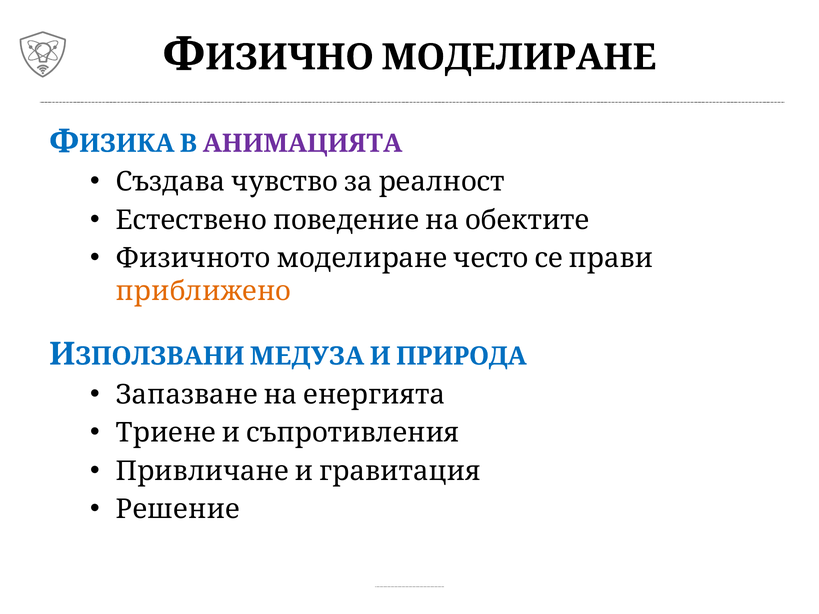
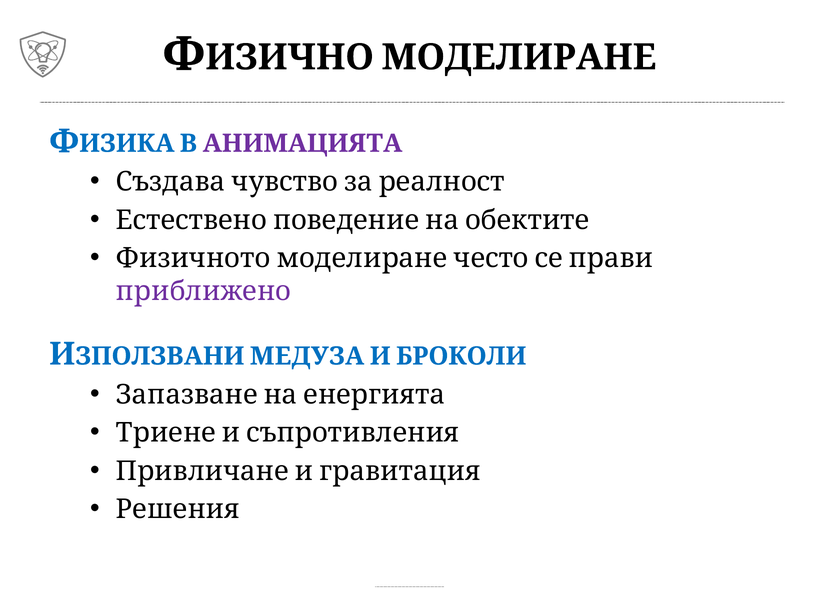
приближено colour: orange -> purple (203, 291)
ПРИРОДА: ПРИРОДА -> БРОКОЛИ (461, 356)
Решение: Решение -> Решения (178, 509)
